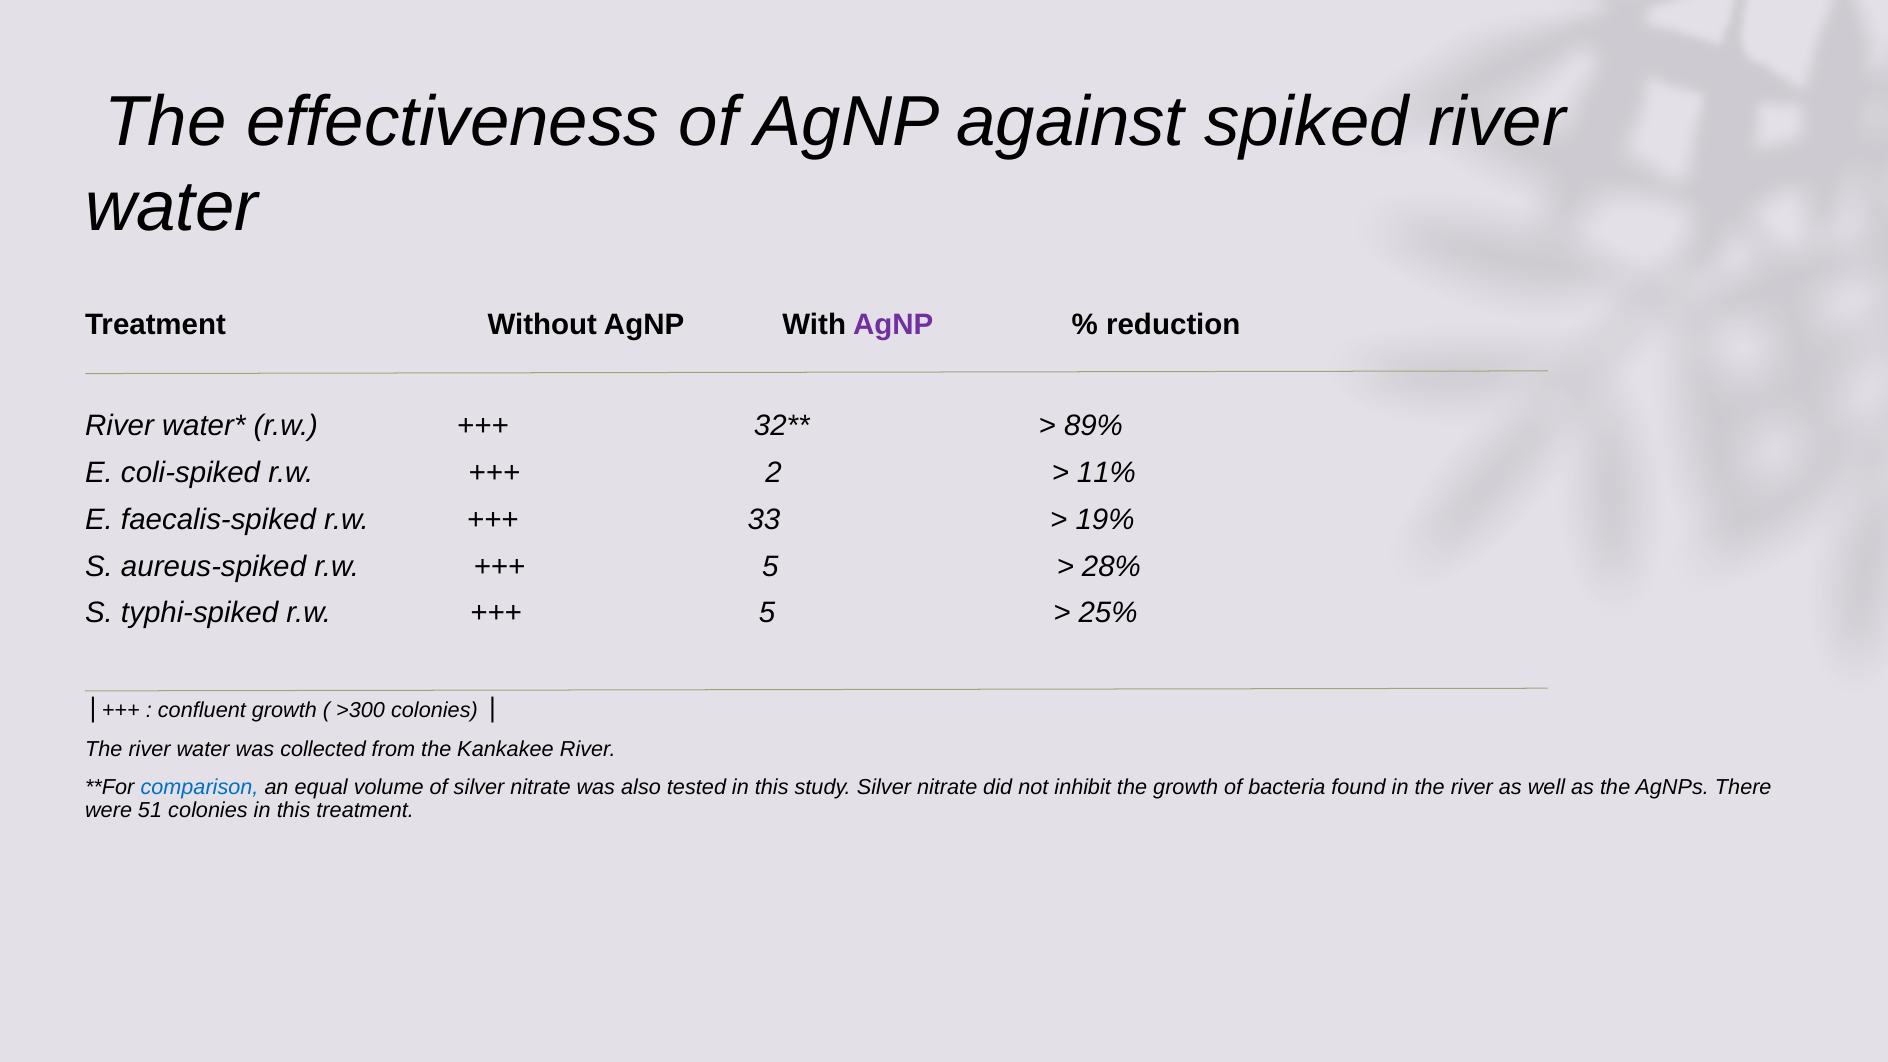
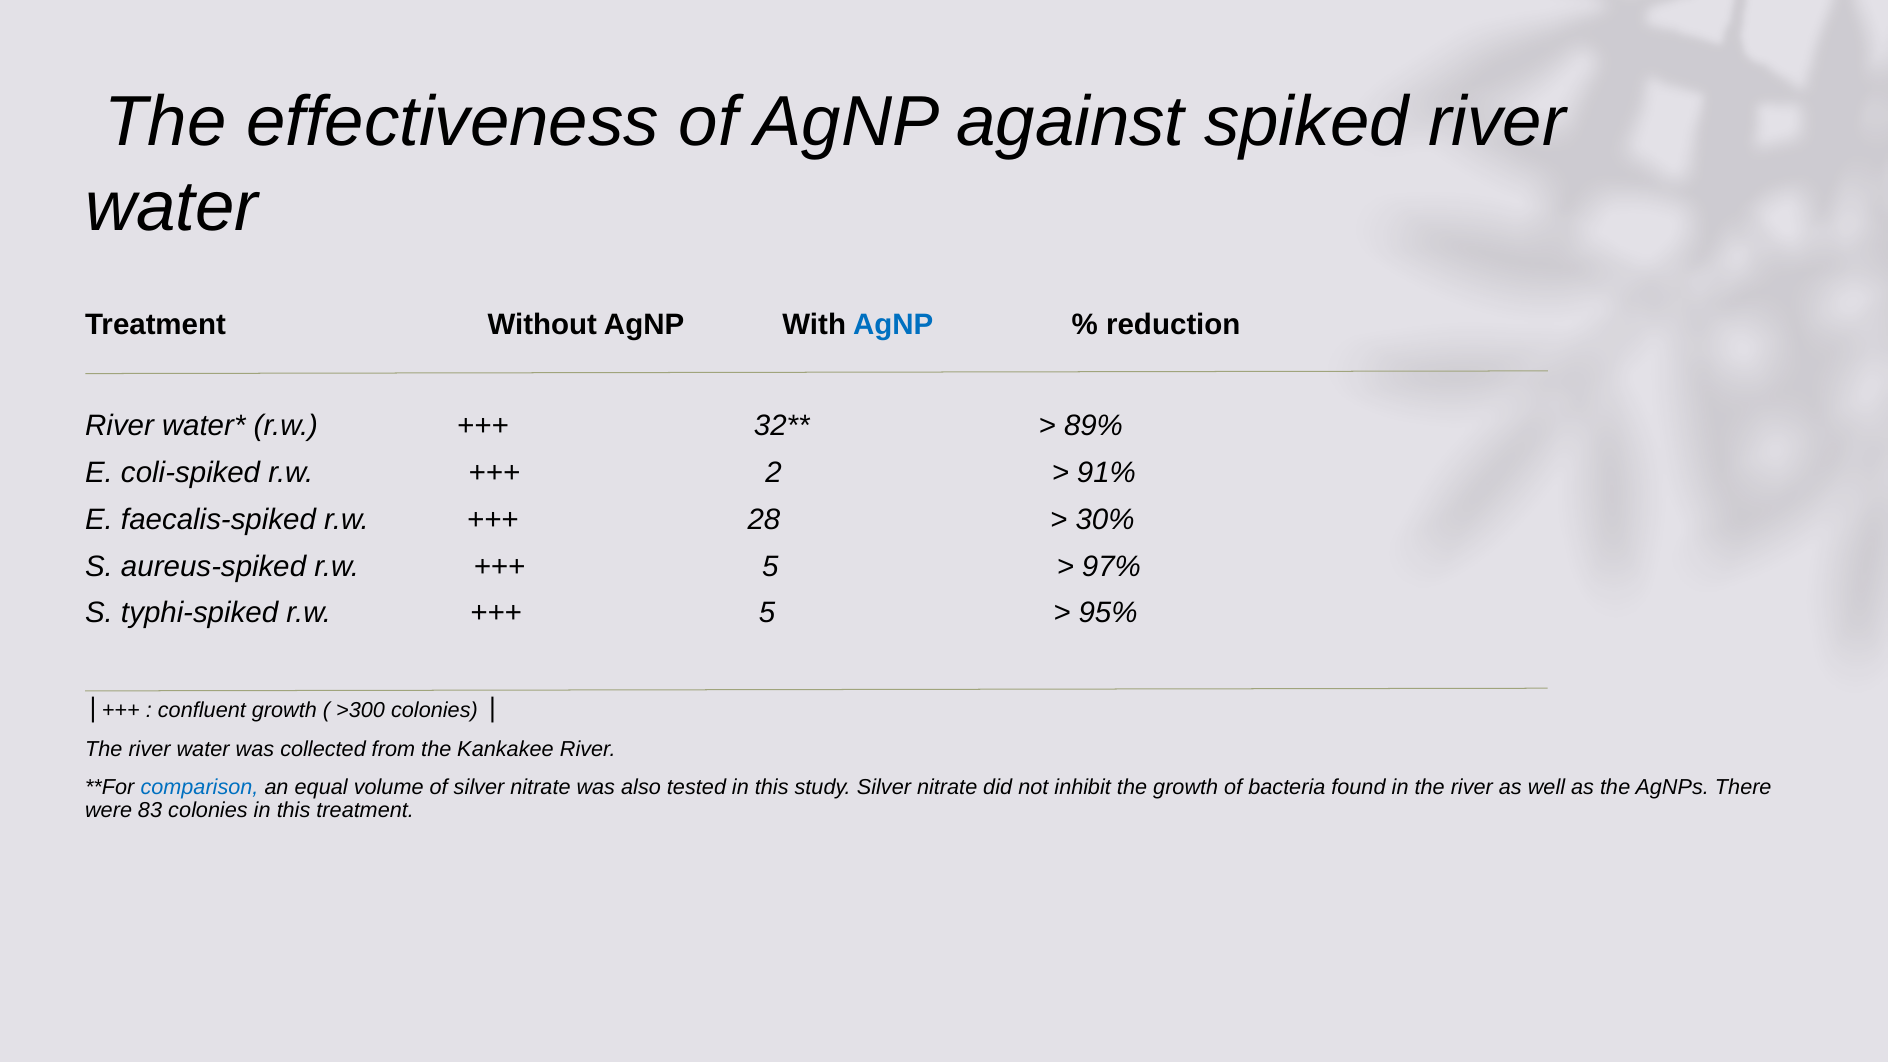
AgNP colour: purple -> blue (893, 324)
11%: 11% -> 91% (1106, 473)
33: 33 -> 28 (764, 520)
19%: 19% -> 30% (1105, 520)
28%: 28% -> 97% (1111, 566)
25%: 25% -> 95% (1108, 613)
51: 51 -> 83 (150, 811)
